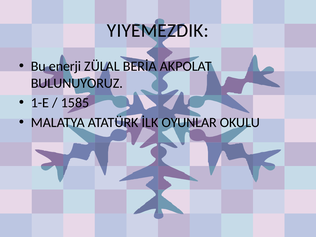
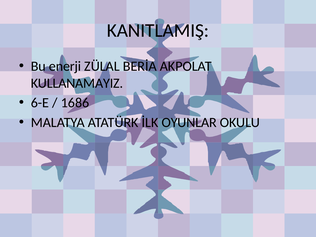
YIYEMEZDIK: YIYEMEZDIK -> KANITLAMIŞ (158, 31)
BULUNUYORUZ: BULUNUYORUZ -> KULLANAMAYIZ (77, 83)
1-E: 1-E -> 6-E (40, 103)
1585: 1585 -> 1686 (75, 103)
